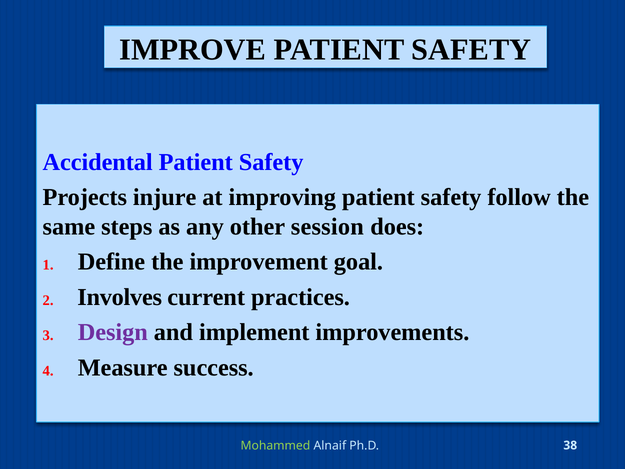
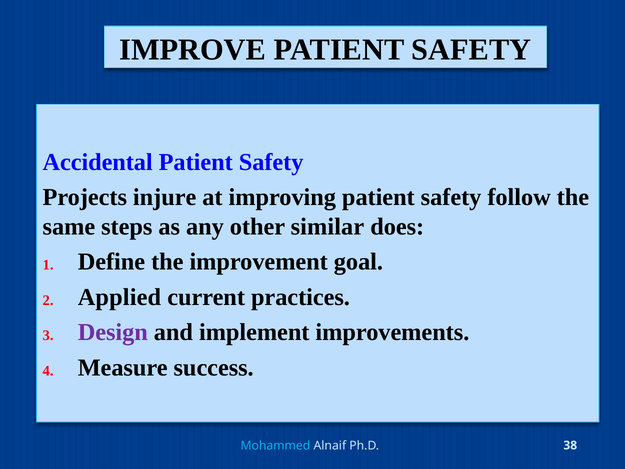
session: session -> similar (327, 226)
Involves: Involves -> Applied (119, 297)
Mohammed colour: light green -> light blue (275, 446)
